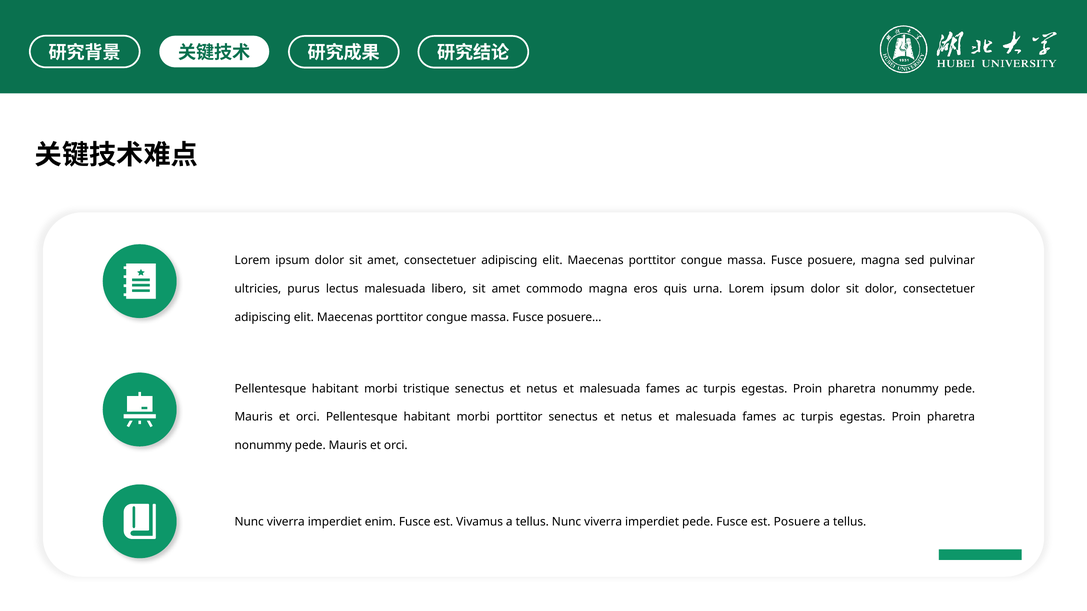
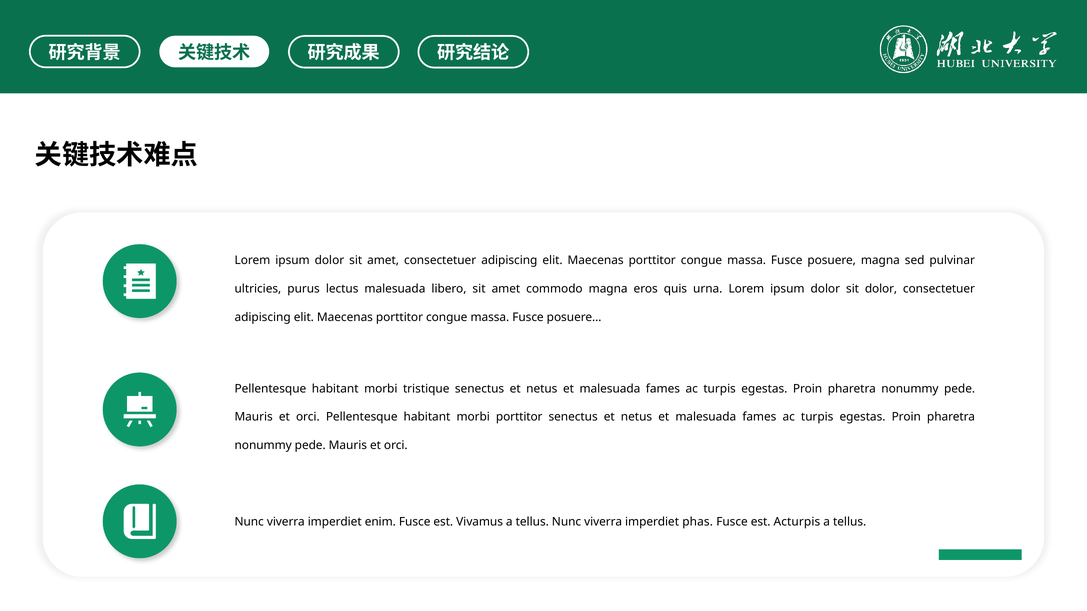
imperdiet pede: pede -> phas (698, 522)
est Posuere: Posuere -> Acturpis (797, 522)
